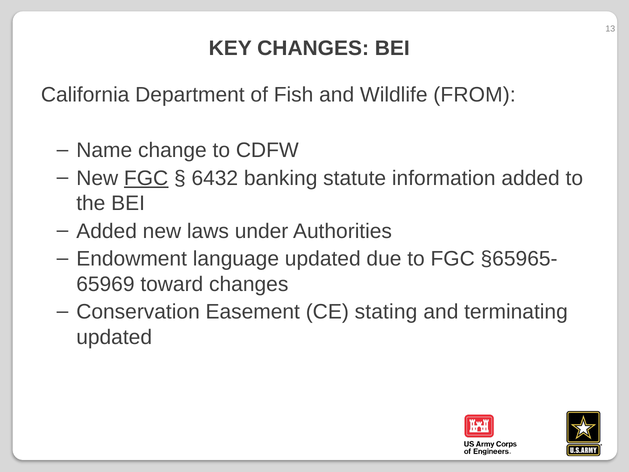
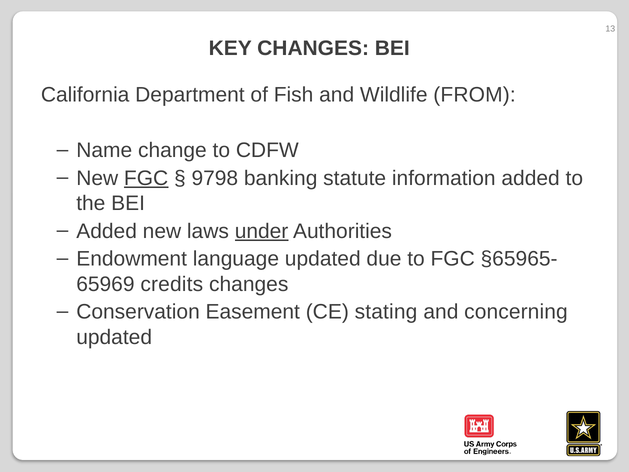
6432: 6432 -> 9798 (215, 178)
under underline: none -> present (262, 231)
toward: toward -> credits (172, 284)
terminating: terminating -> concerning (516, 312)
